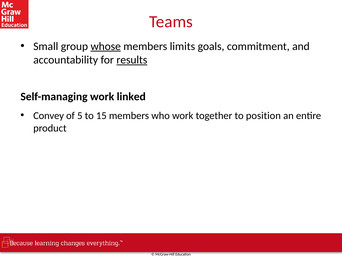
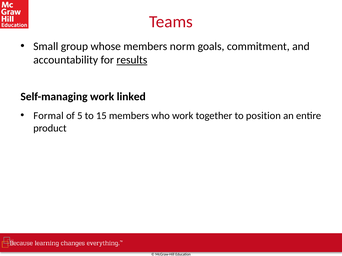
whose underline: present -> none (106, 46)
limits: limits -> norm (182, 46)
Convey: Convey -> Formal (49, 116)
